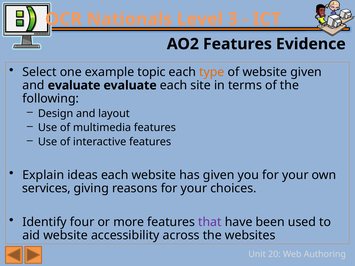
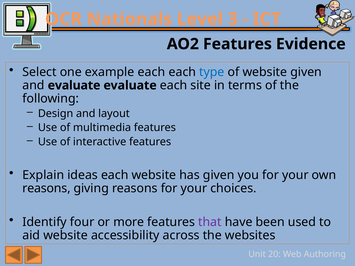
example topic: topic -> each (151, 72)
type colour: orange -> blue (212, 72)
services: services -> reasons (46, 188)
